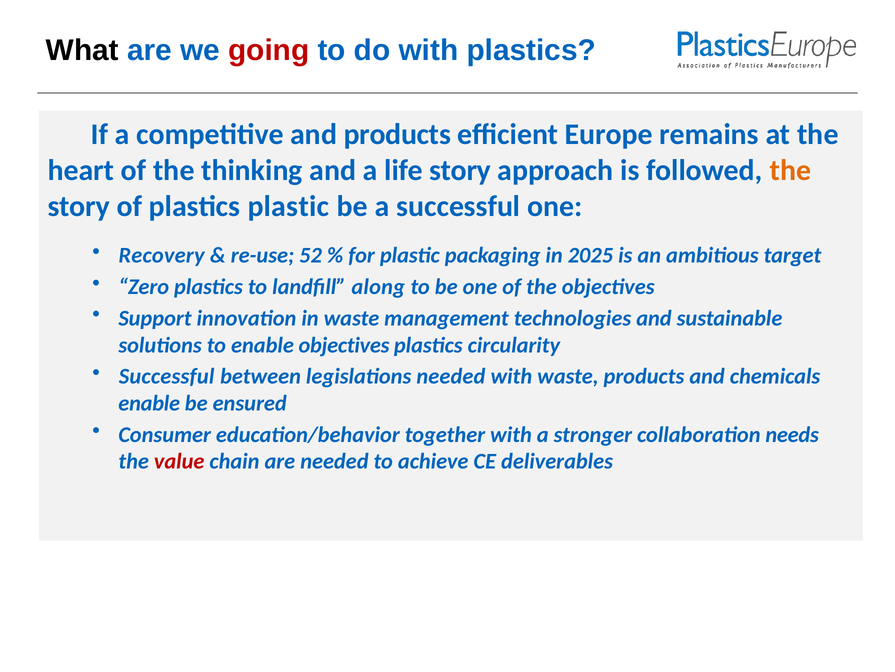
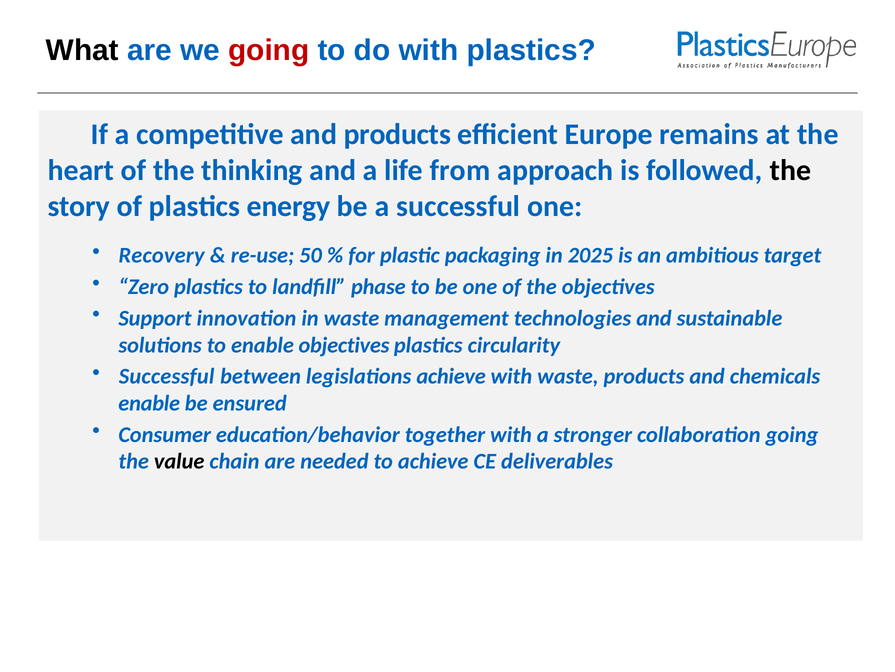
life story: story -> from (460, 170)
the colour: orange -> black (790, 170)
plastics plastic: plastic -> energy (289, 206)
52: 52 -> 50 (311, 255)
along: along -> phase (378, 287)
legislations needed: needed -> achieve (451, 376)
collaboration needs: needs -> going (792, 434)
value colour: red -> black (179, 461)
